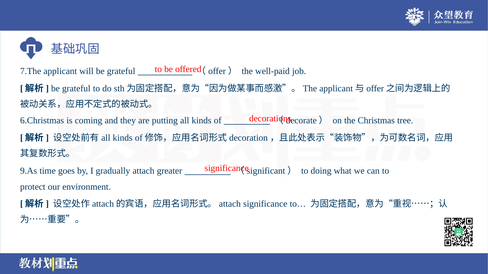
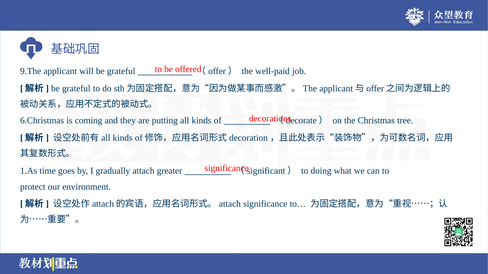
7.The: 7.The -> 9.The (31, 71)
9.As: 9.As -> 1.As (29, 171)
